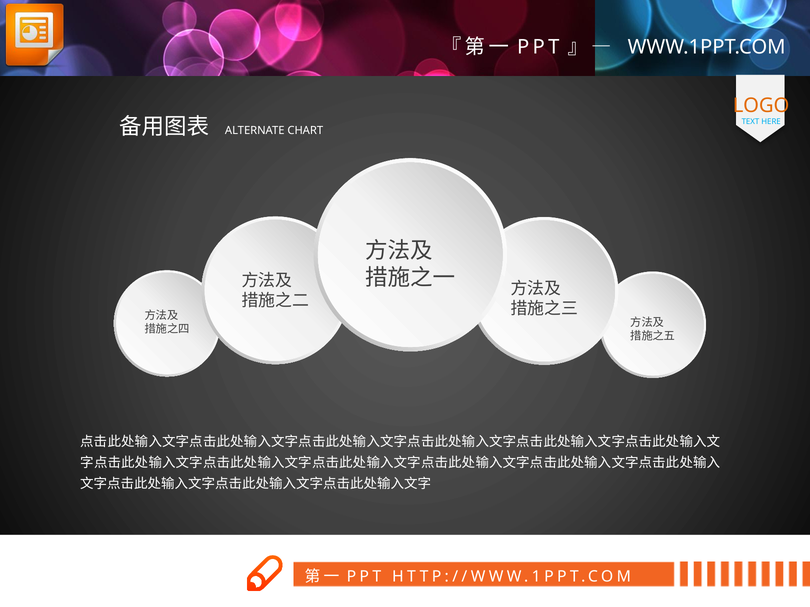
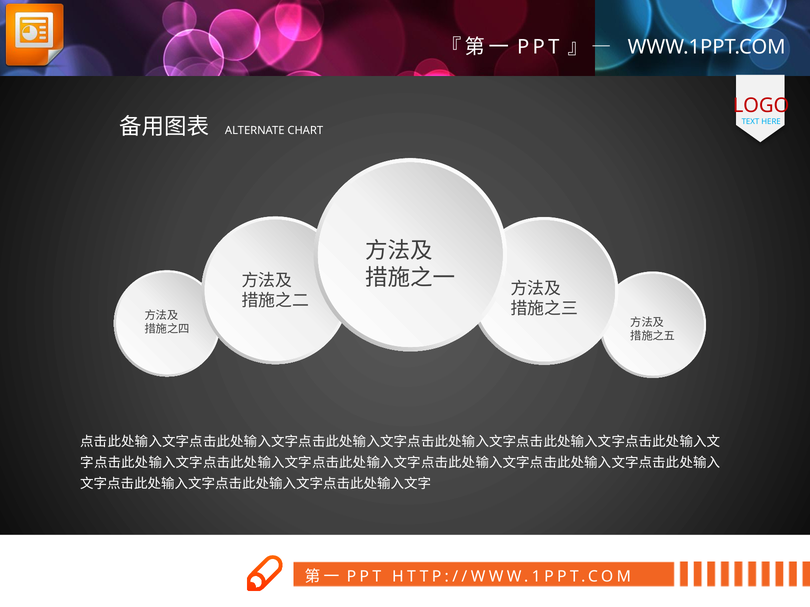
LOGO colour: orange -> red (761, 106)
